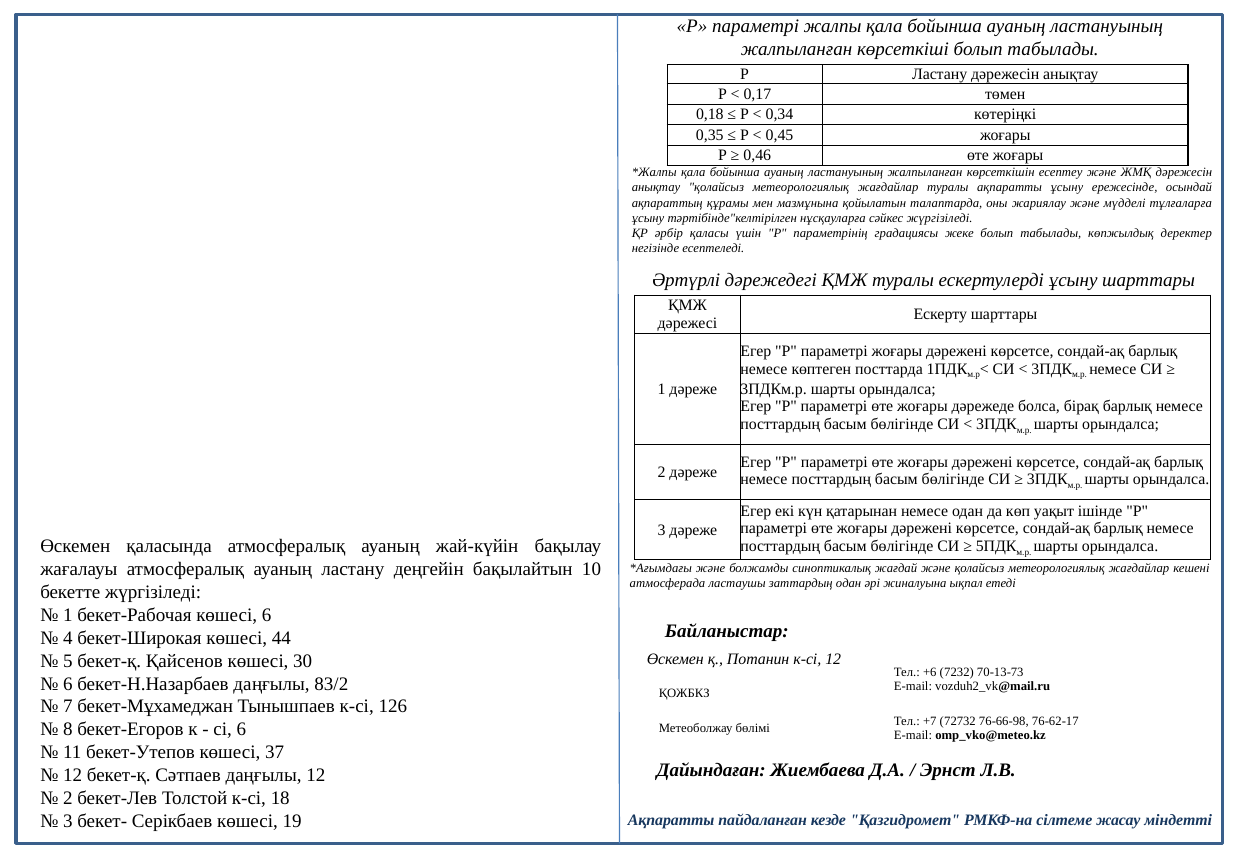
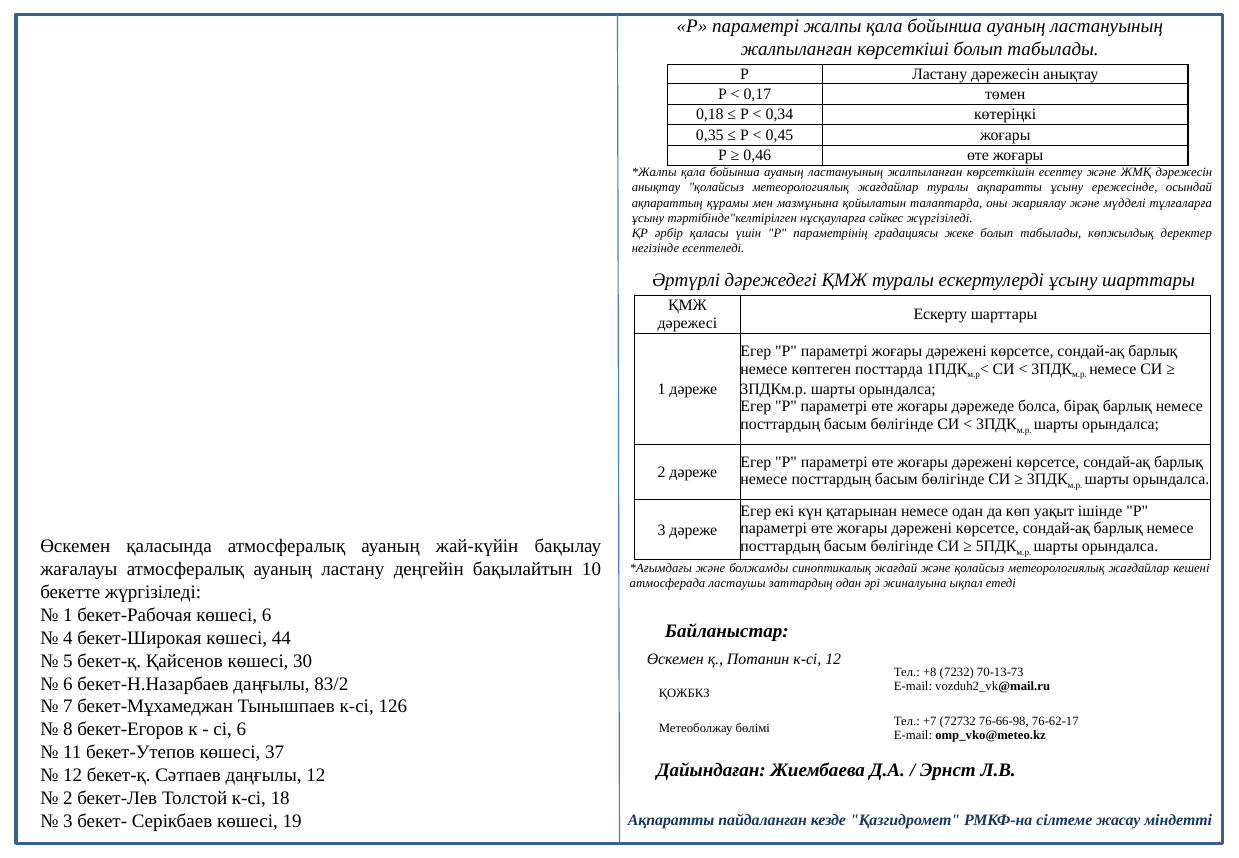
+6: +6 -> +8 (930, 672)
